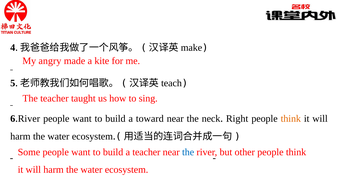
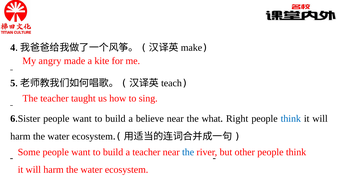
River: River -> Sister (29, 119)
toward: toward -> believe (150, 119)
neck: neck -> what (211, 119)
think colour: orange -> blue (291, 119)
